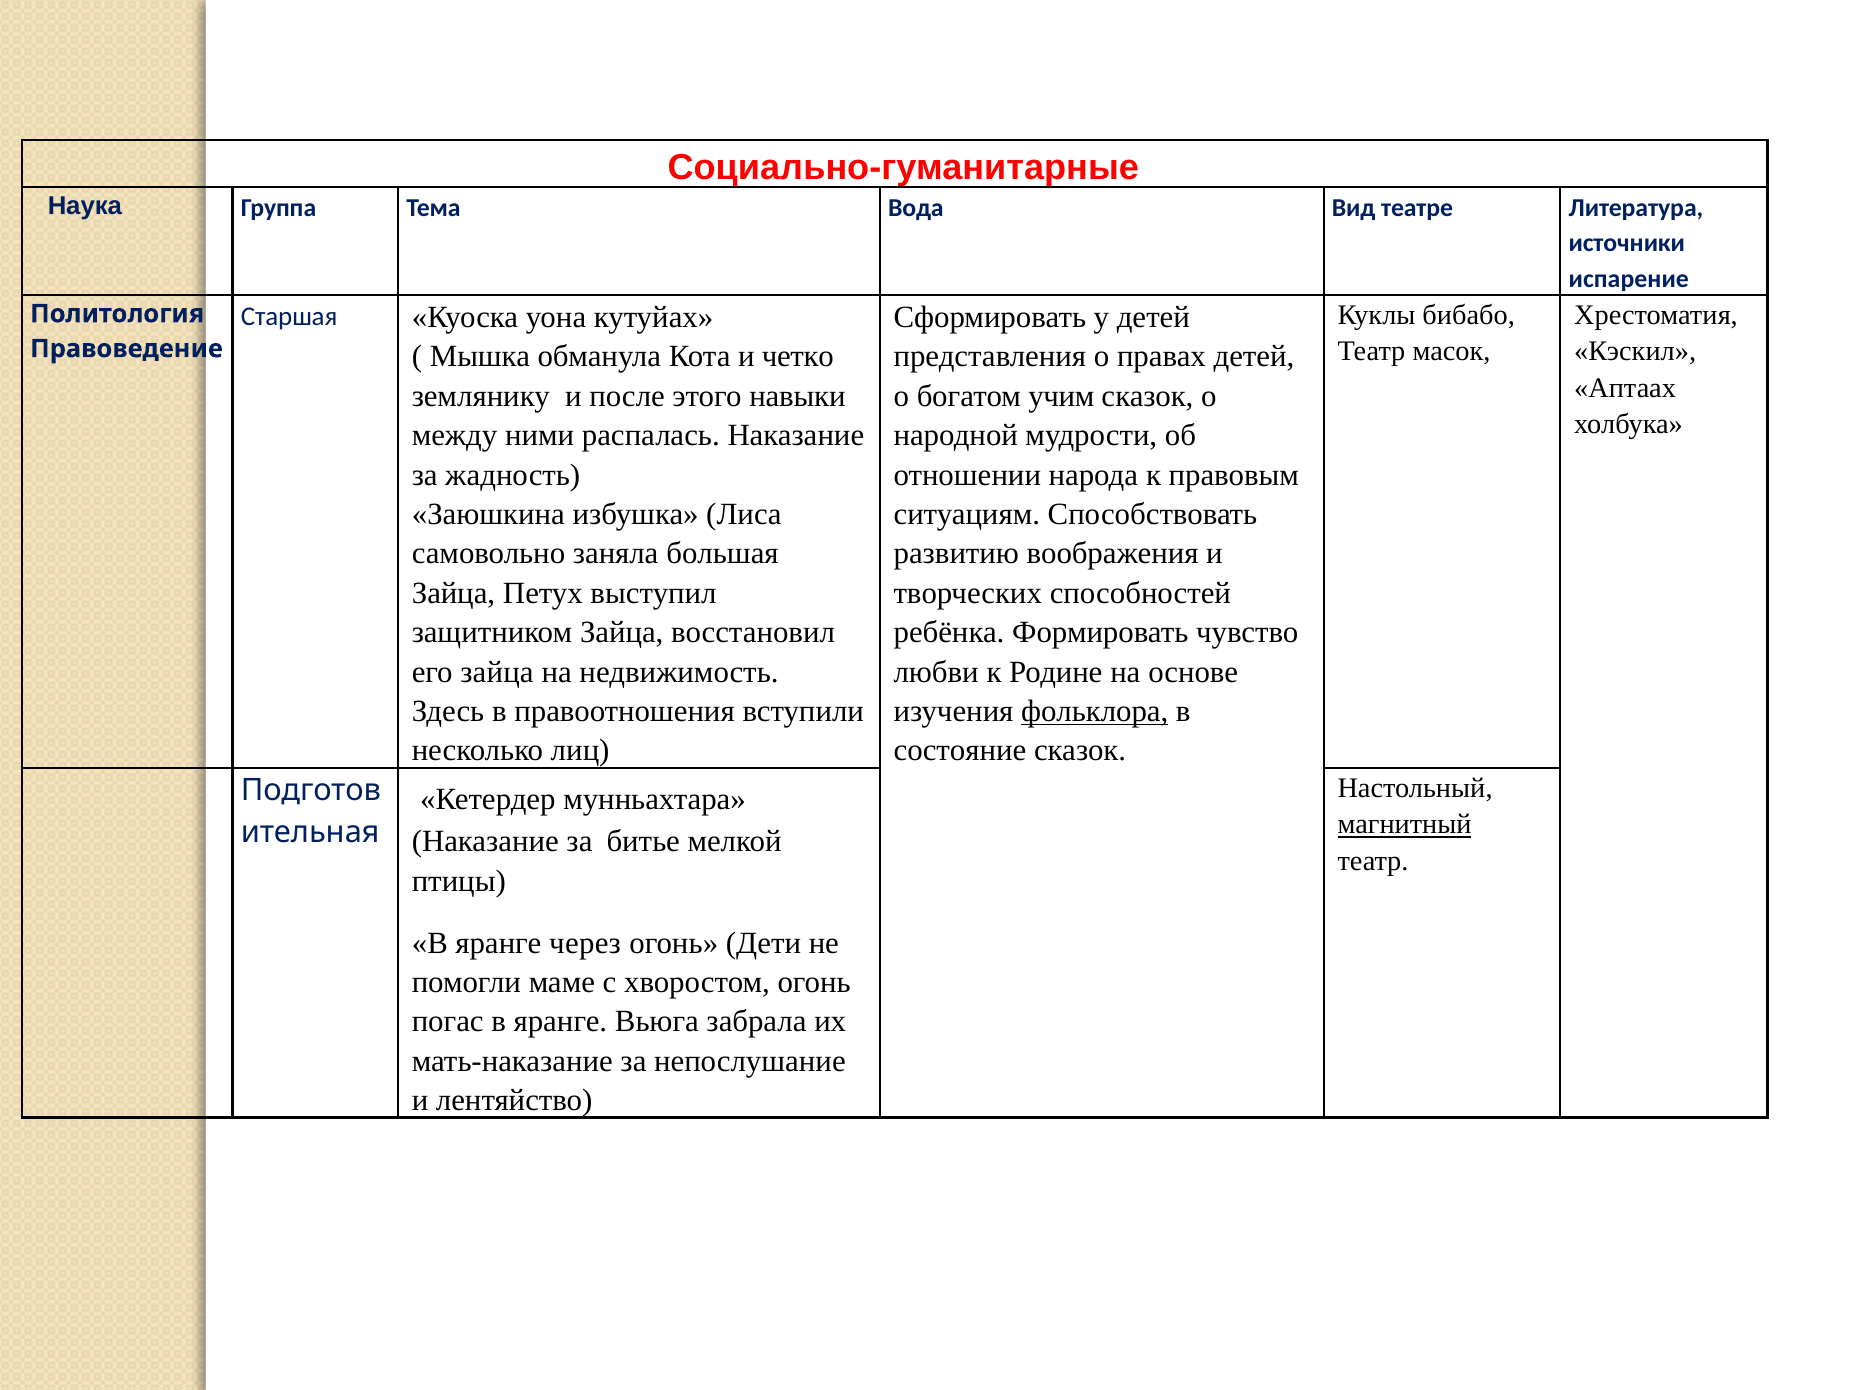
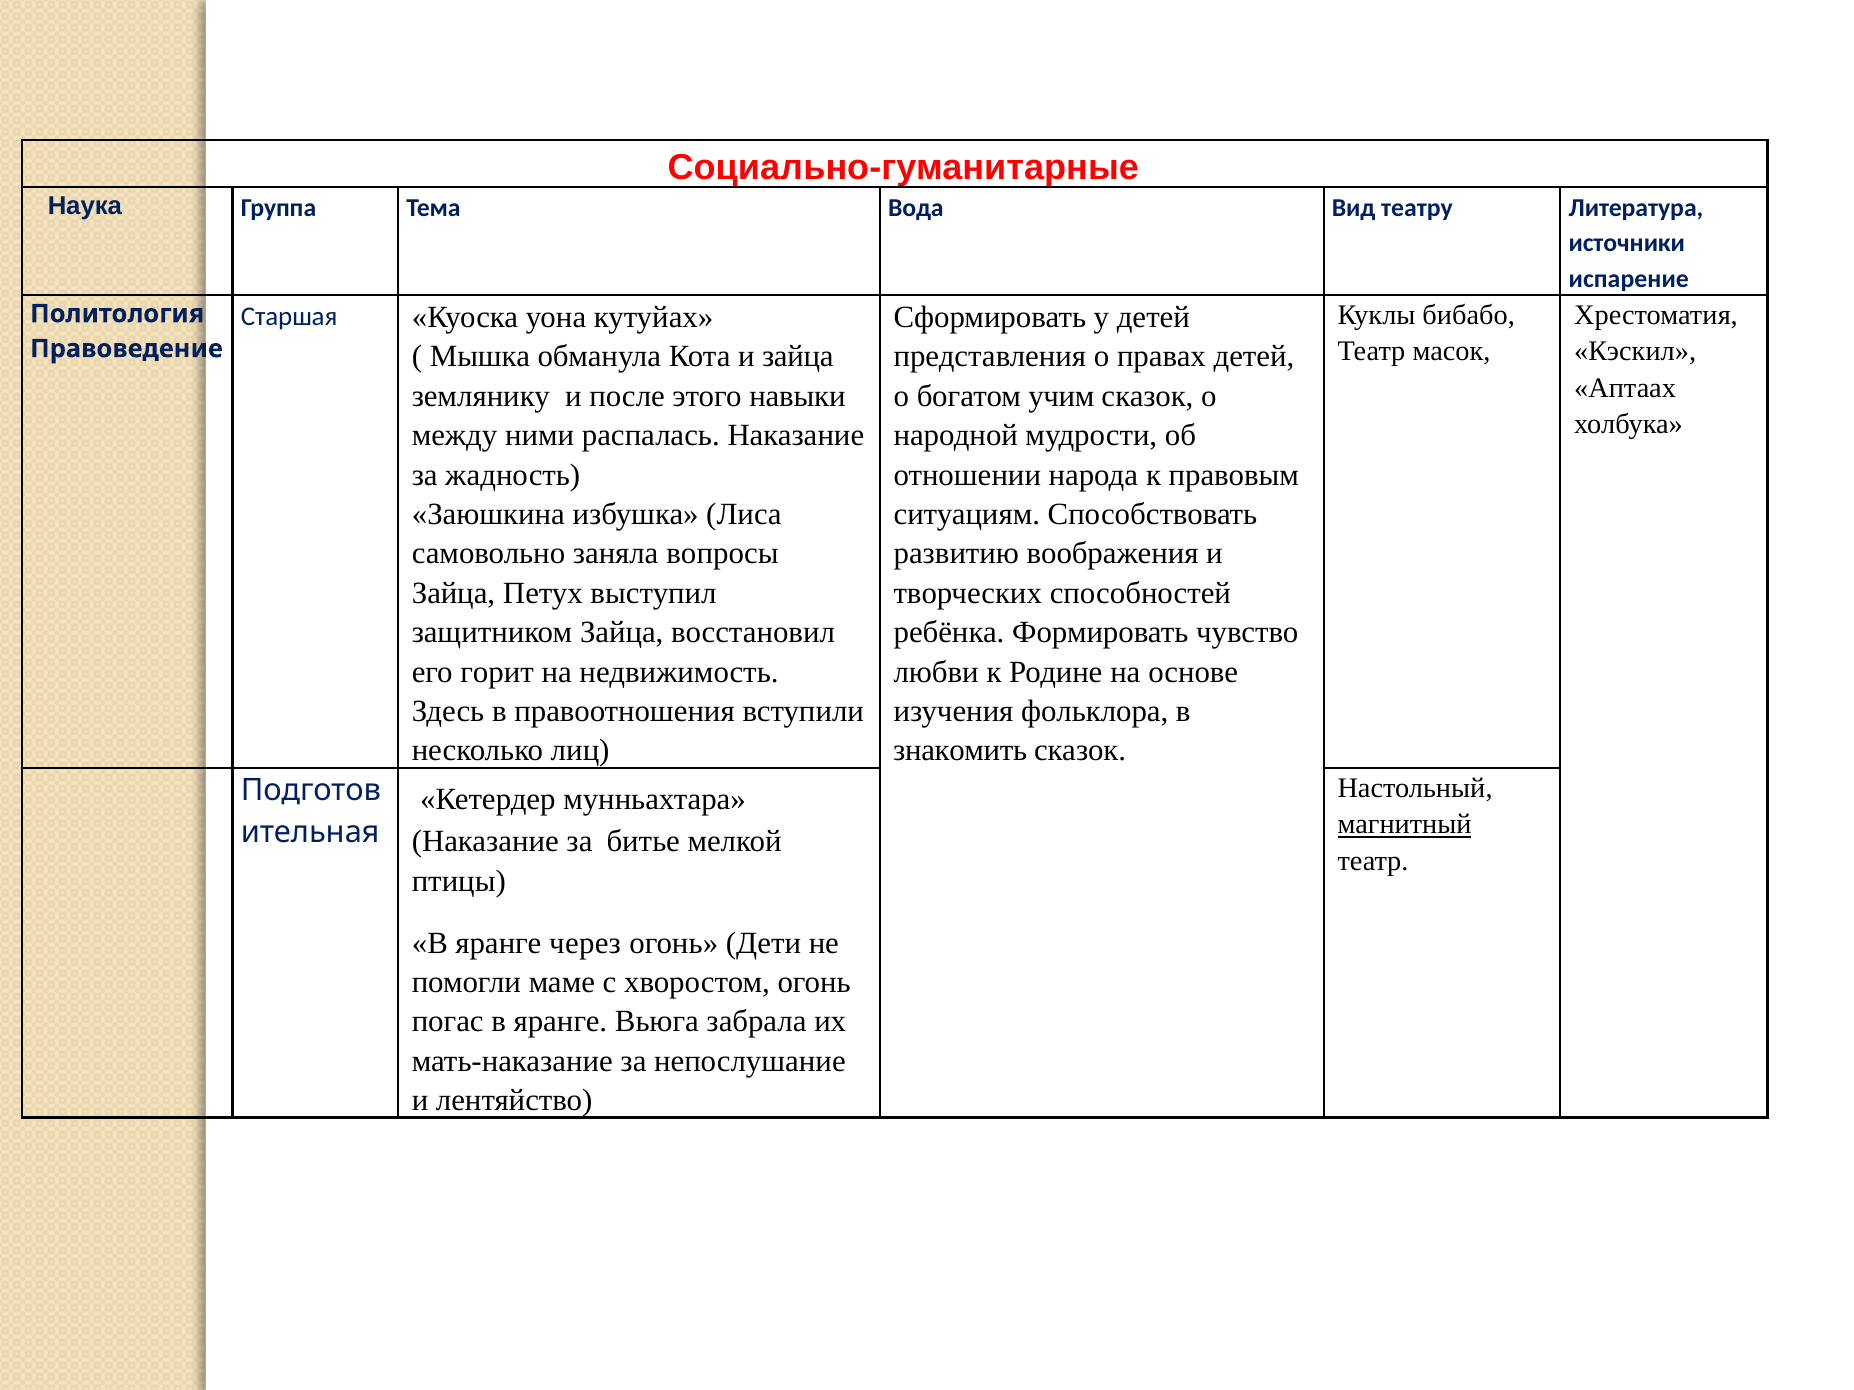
театре: театре -> театру (1417, 208)
и четко: четко -> зайца (798, 357)
большая: большая -> вопросы (722, 554)
его зайца: зайца -> горит (497, 672)
фольклора underline: present -> none (1095, 711)
состояние: состояние -> знакомить (960, 751)
